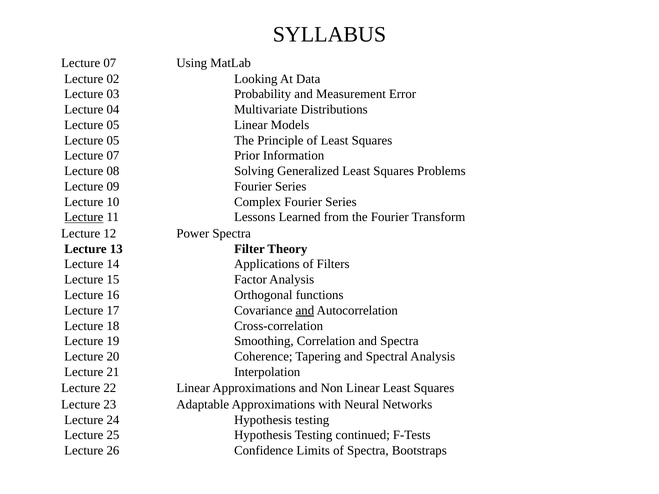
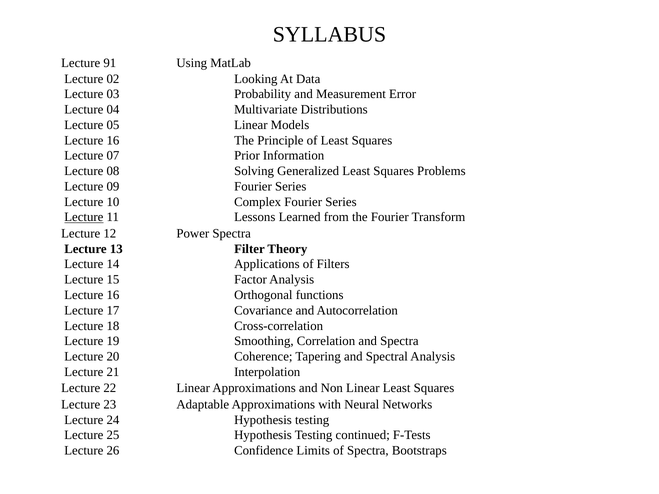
07: 07 -> 91 (110, 63)
05: 05 -> 16 (113, 140)
and underline: present -> none (305, 311)
